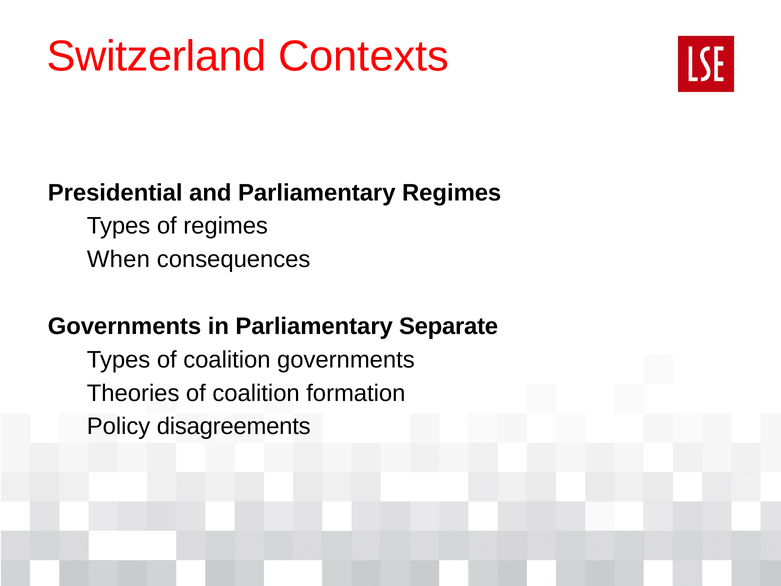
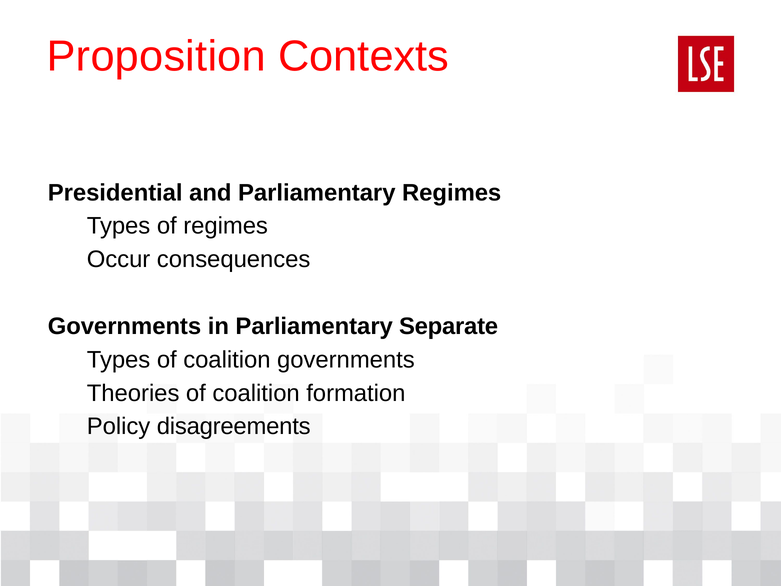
Switzerland: Switzerland -> Proposition (156, 56)
When: When -> Occur (119, 259)
